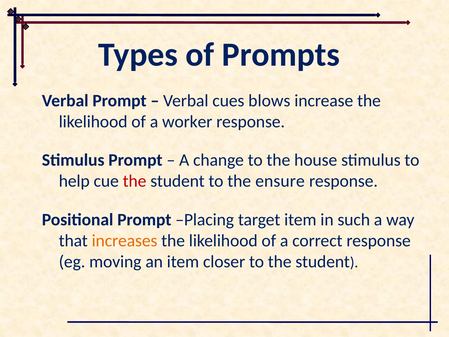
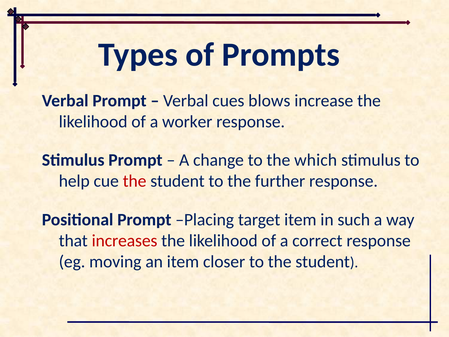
house: house -> which (316, 160)
ensure: ensure -> further (280, 181)
increases colour: orange -> red (125, 240)
